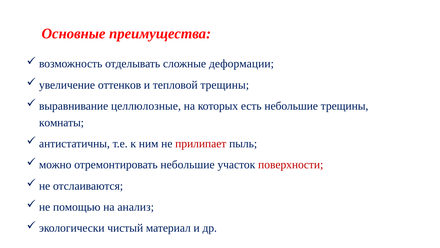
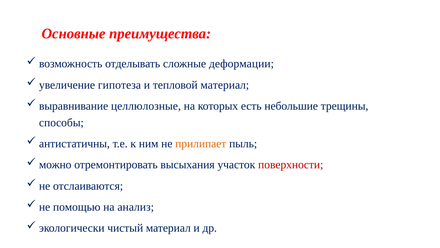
оттенков: оттенков -> гипотеза (119, 85)
тепловой трещины: трещины -> материал (225, 85)
комнаты: комнаты -> способы (61, 122)
прилипает colour: red -> orange (201, 143)
отремонтировать небольшие: небольшие -> высыхания (188, 164)
